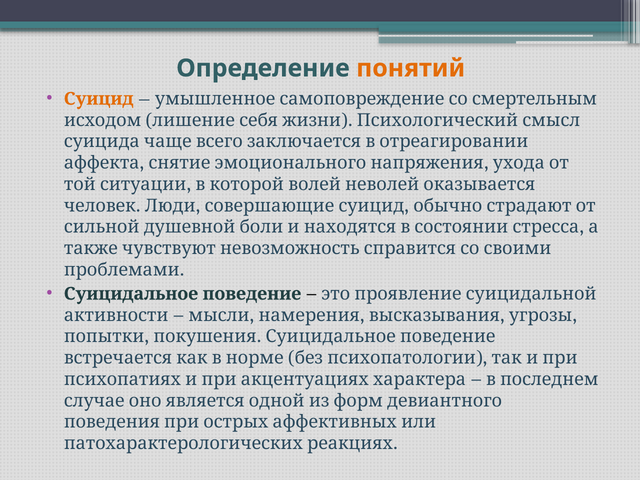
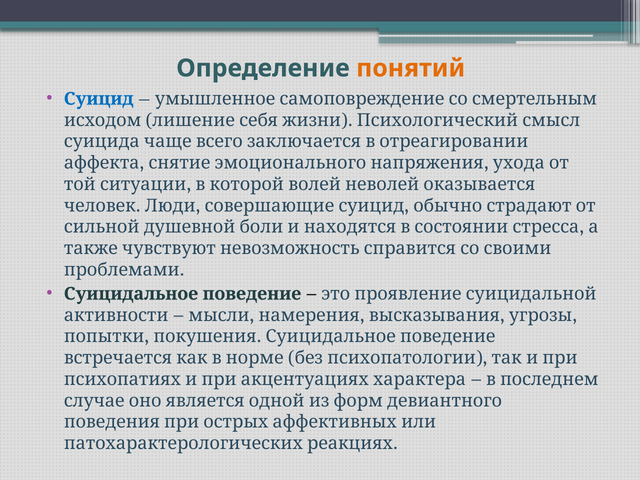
Суицид colour: orange -> blue (99, 99)
